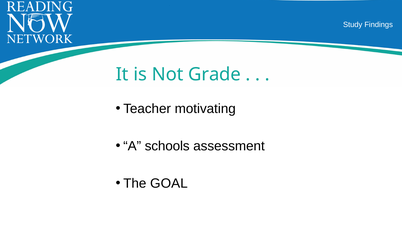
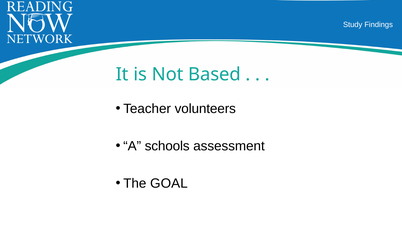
Grade: Grade -> Based (215, 75)
motivating: motivating -> volunteers (205, 109)
